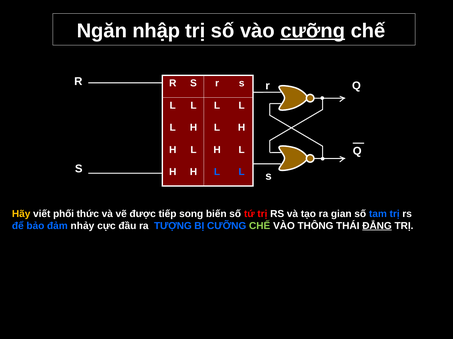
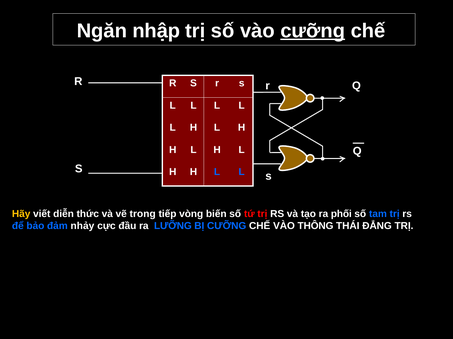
phối: phối -> diễn (64, 214)
được: được -> trong (143, 214)
song: song -> vòng (191, 214)
gian: gian -> phối (341, 214)
TƯỢNG: TƯỢNG -> LƯỠNG (173, 226)
CHẾ colour: light green -> white (260, 226)
ĐẲNG underline: present -> none (377, 226)
